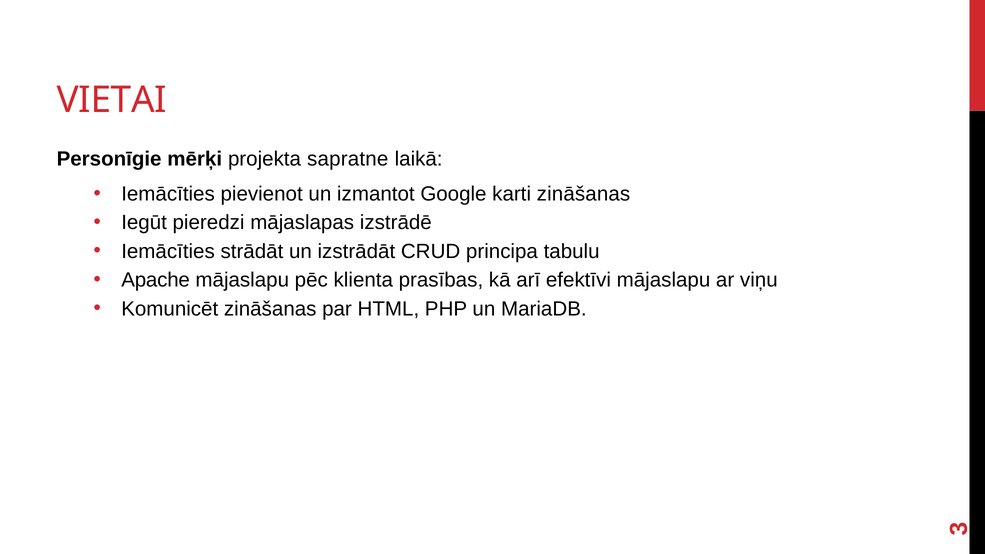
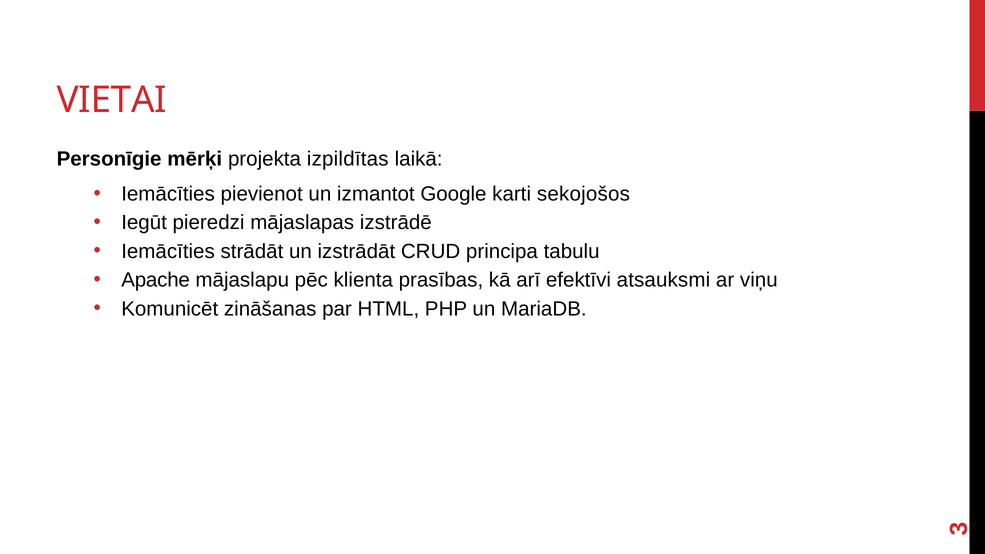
sapratne: sapratne -> izpildītas (348, 159)
karti zināšanas: zināšanas -> sekojošos (583, 194)
efektīvi mājaslapu: mājaslapu -> atsauksmi (663, 280)
